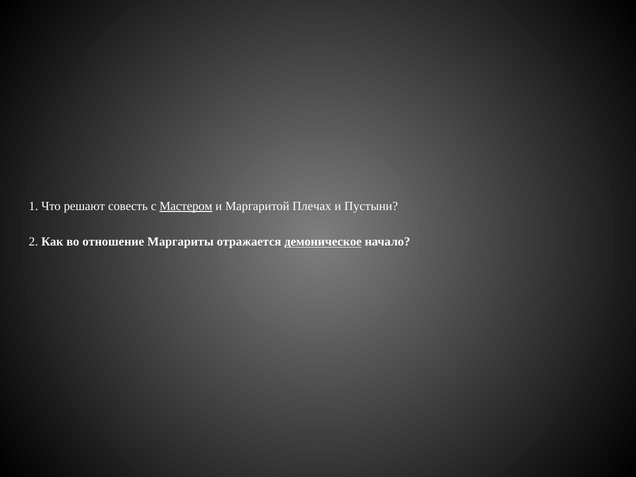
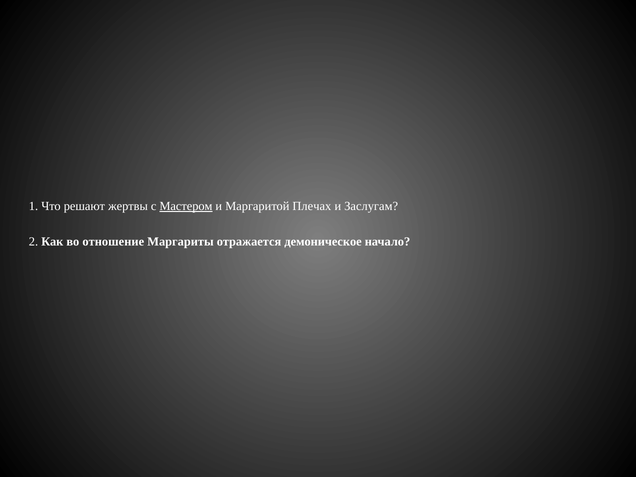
совесть: совесть -> жертвы (128, 206)
Пустыни: Пустыни -> Заслугам (371, 206)
демоническое underline: present -> none (323, 242)
